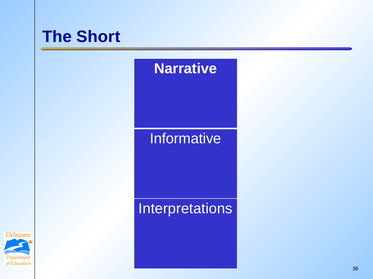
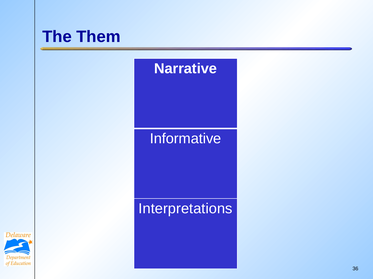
Short: Short -> Them (98, 37)
